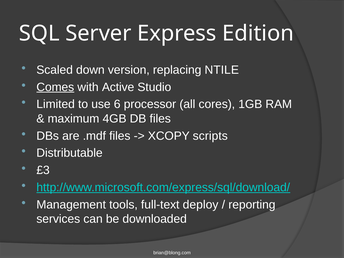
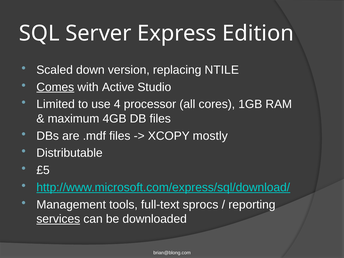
6: 6 -> 4 (117, 104)
scripts: scripts -> mostly (210, 136)
£3: £3 -> £5 (43, 170)
deploy: deploy -> sprocs (201, 205)
services underline: none -> present (58, 219)
